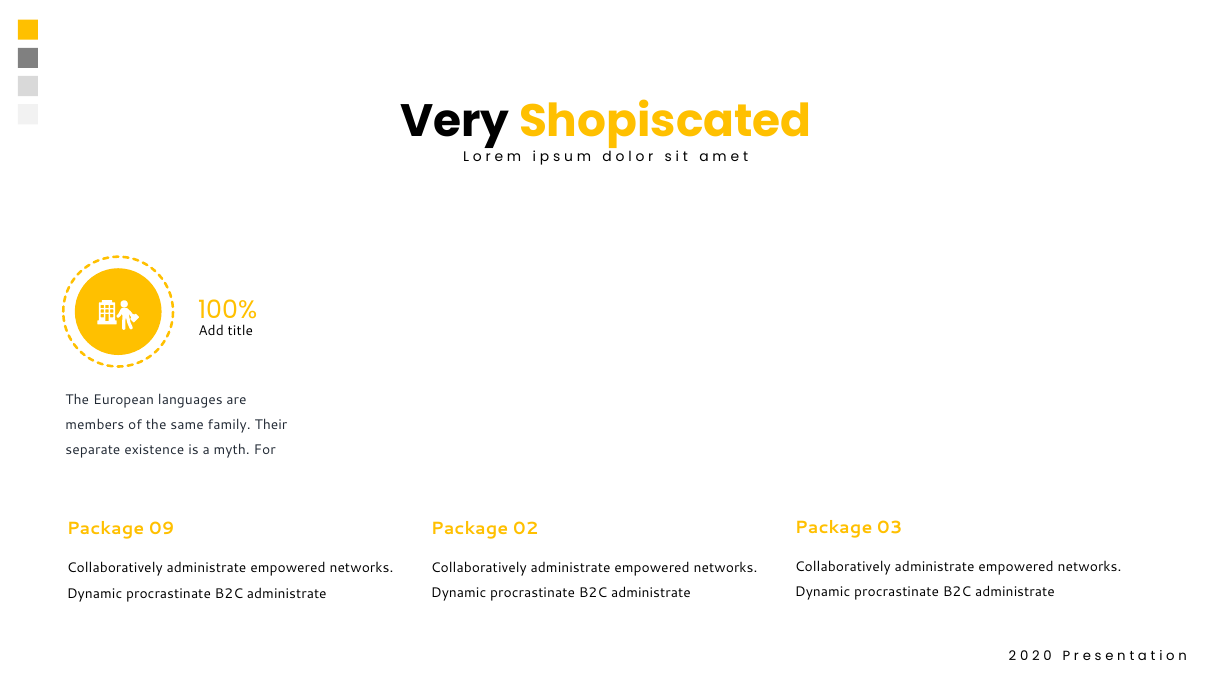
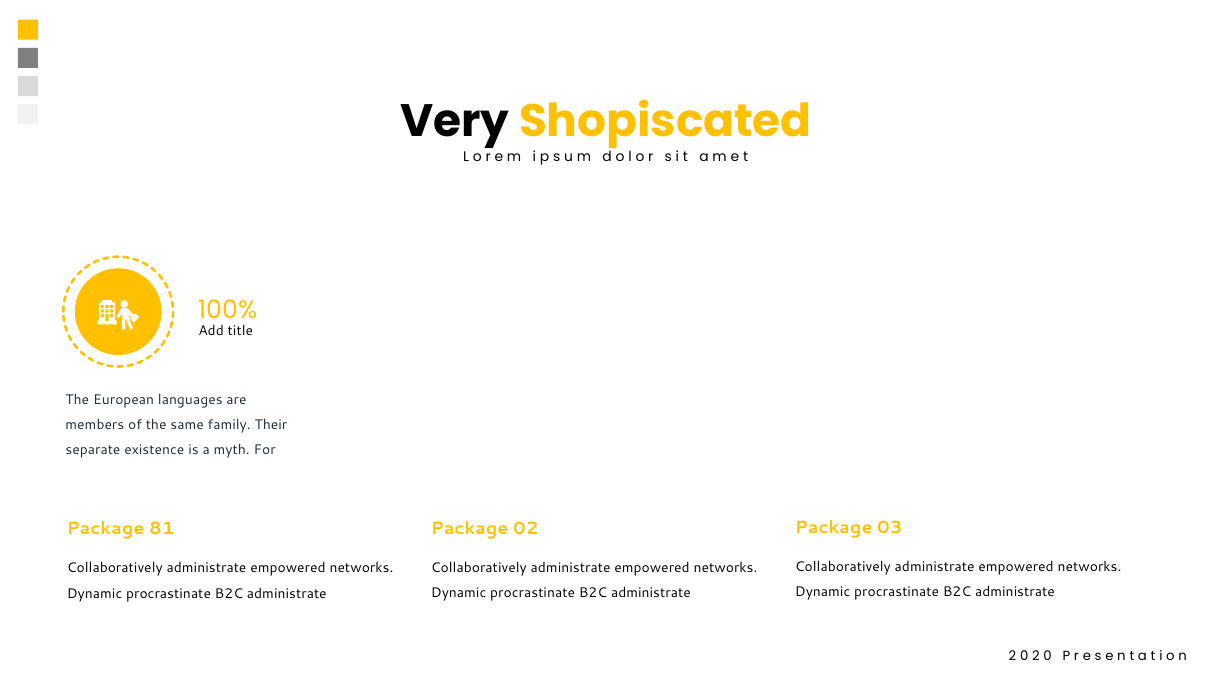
09: 09 -> 81 (162, 529)
